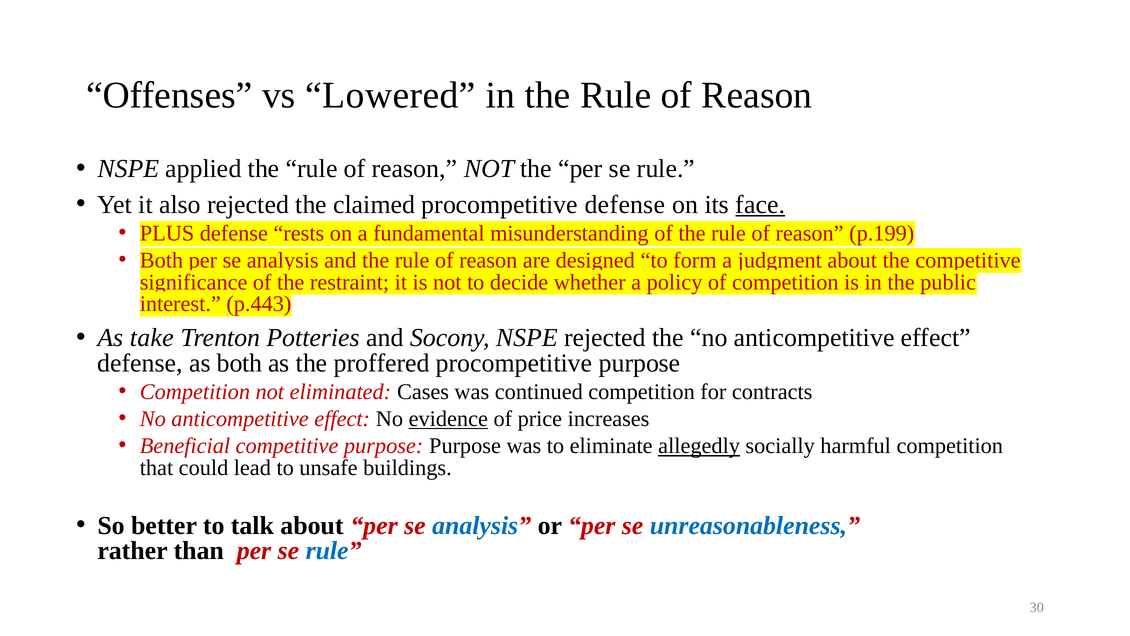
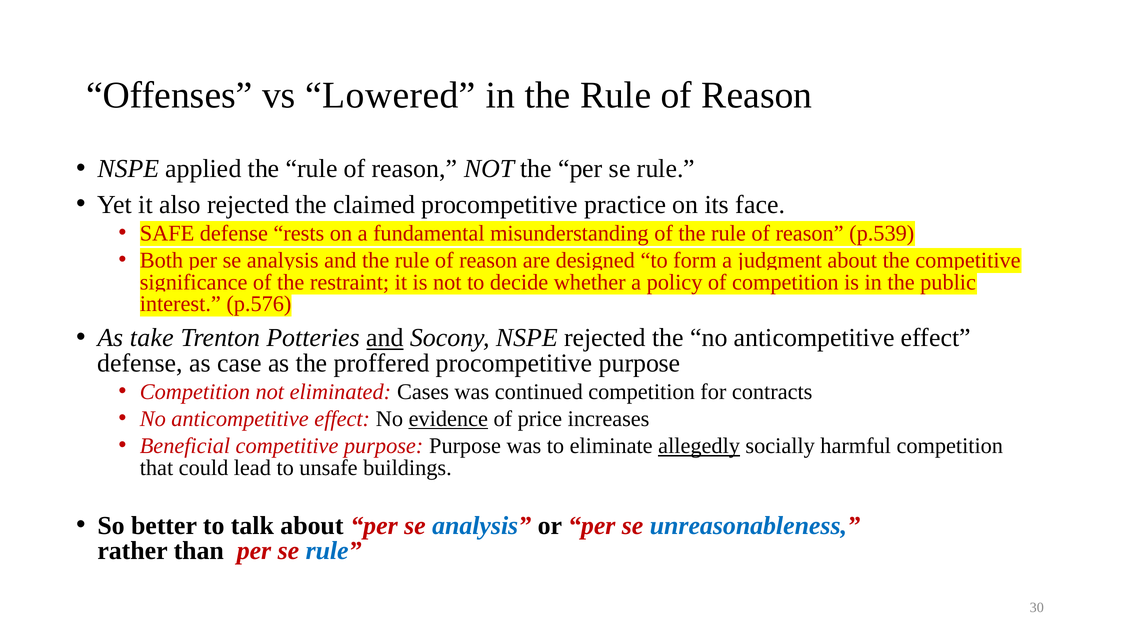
procompetitive defense: defense -> practice (625, 205)
face underline: present -> none (760, 205)
PLUS: PLUS -> SAFE (167, 233)
p.199: p.199 -> p.539 (882, 233)
p.443: p.443 -> p.576 (259, 304)
and underline: none -> present (385, 338)
as both: both -> case (239, 363)
